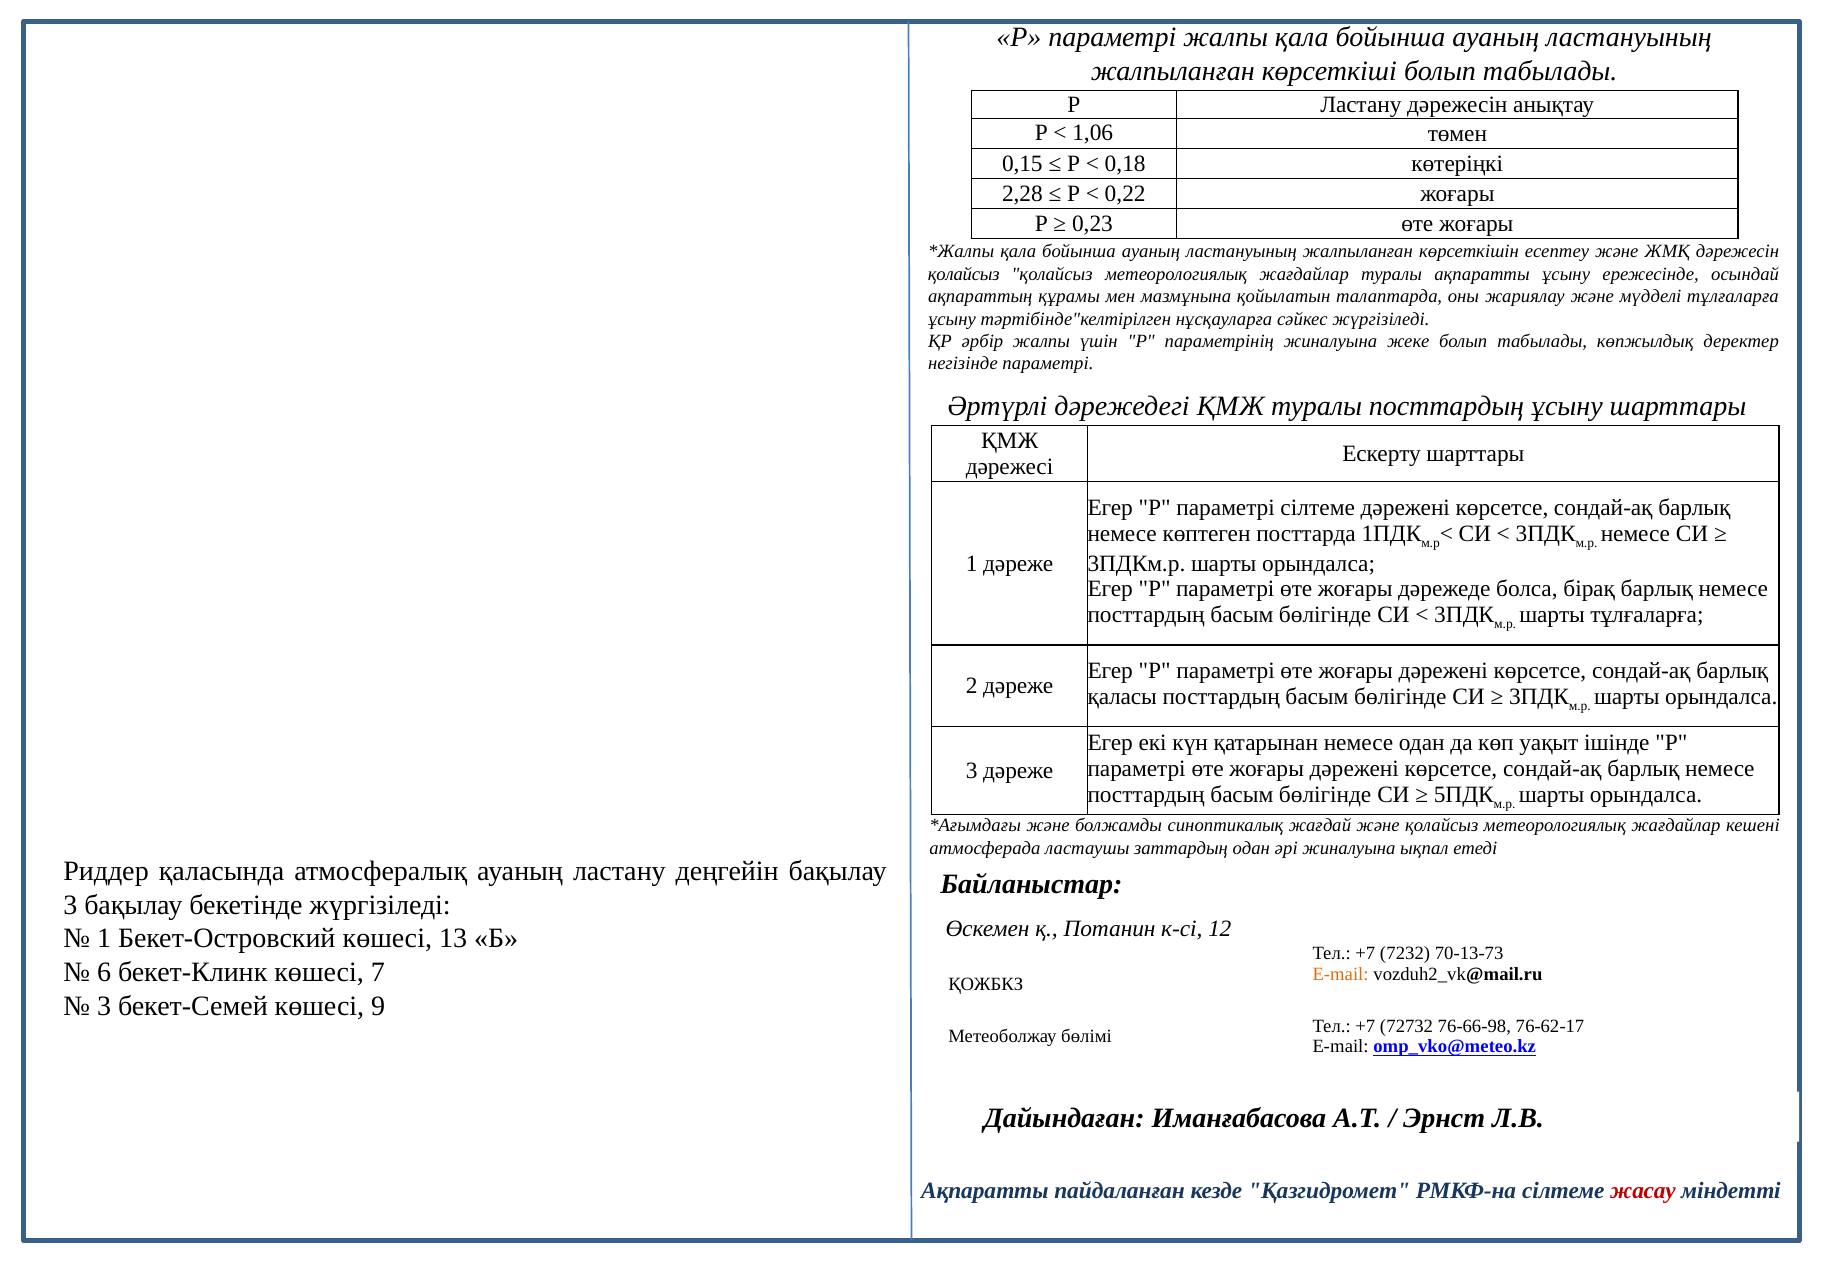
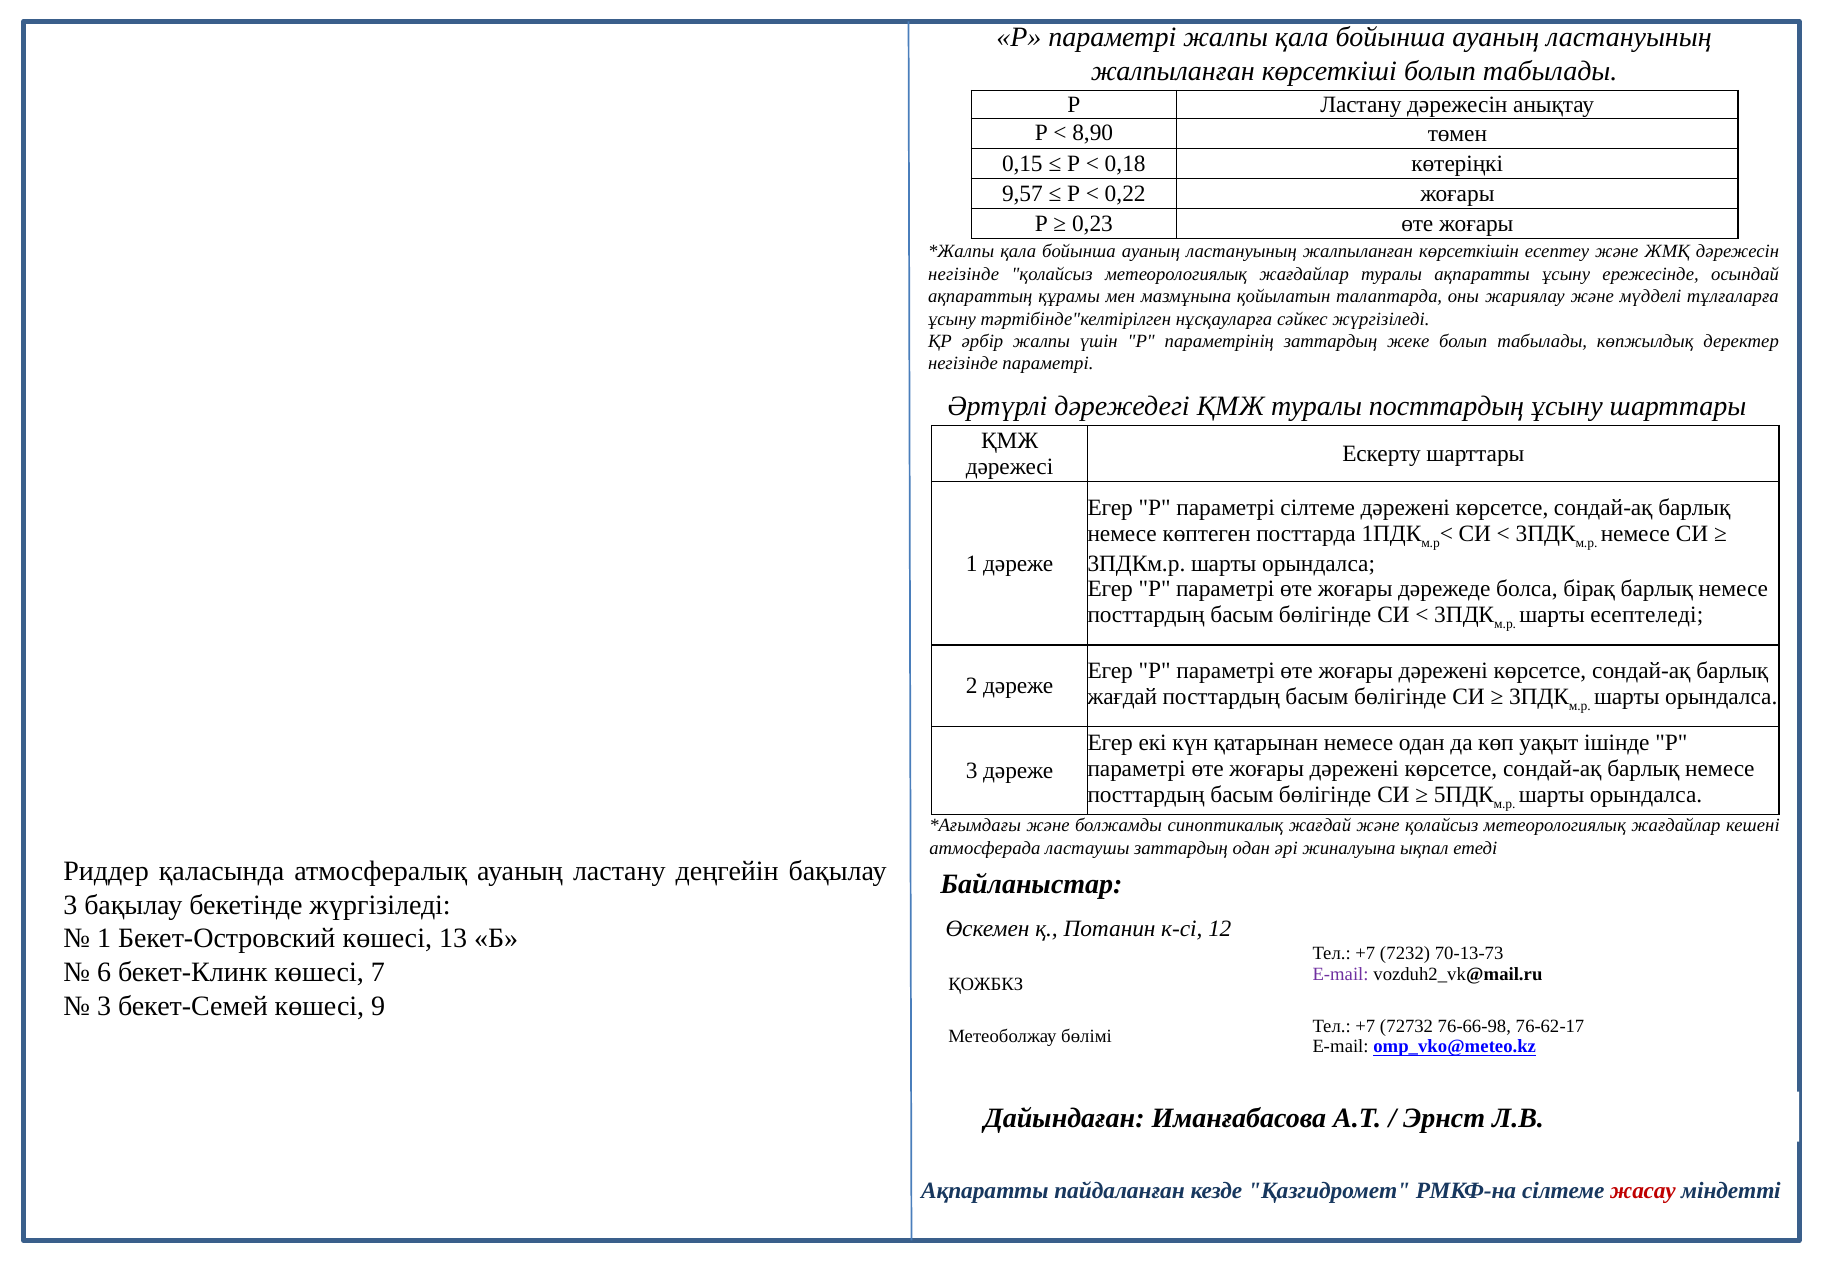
1,06: 1,06 -> 8,90 (1093, 133)
2,28: 2,28 -> 9,57 (1022, 193)
қолайсыз: қолайсыз -> негізінде (964, 274)
параметрінің жиналуына: жиналуына -> заттардың (1331, 341)
шарты тұлғаларға: тұлғаларға -> есептеледі (1647, 615)
қаласы: қаласы -> жағдай (1122, 697)
E-mail colour: orange -> purple (1341, 974)
